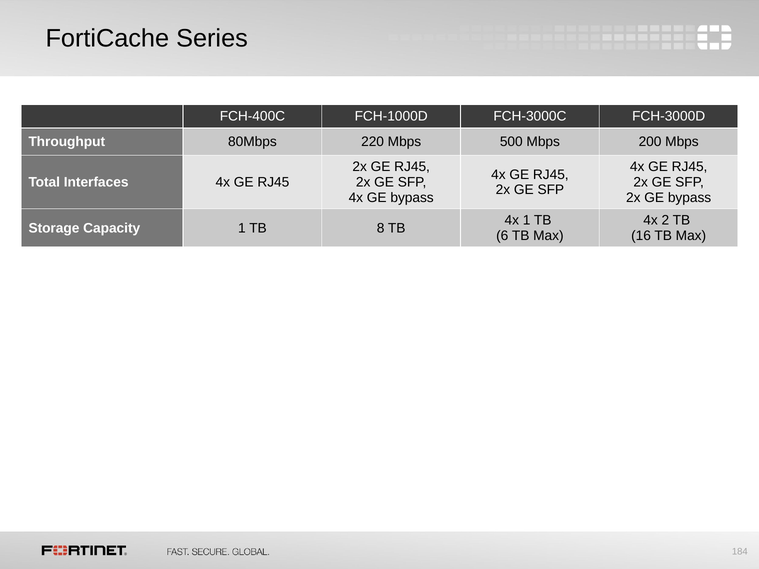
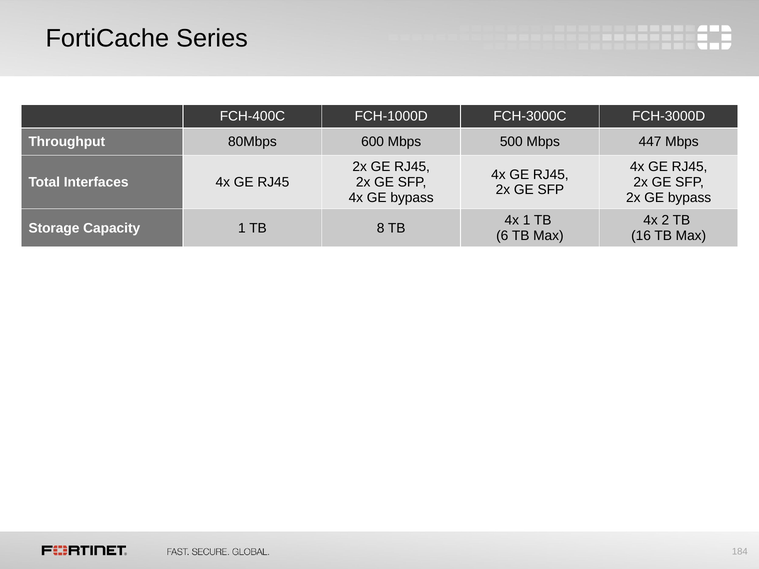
220: 220 -> 600 (373, 142)
200: 200 -> 447 (650, 142)
